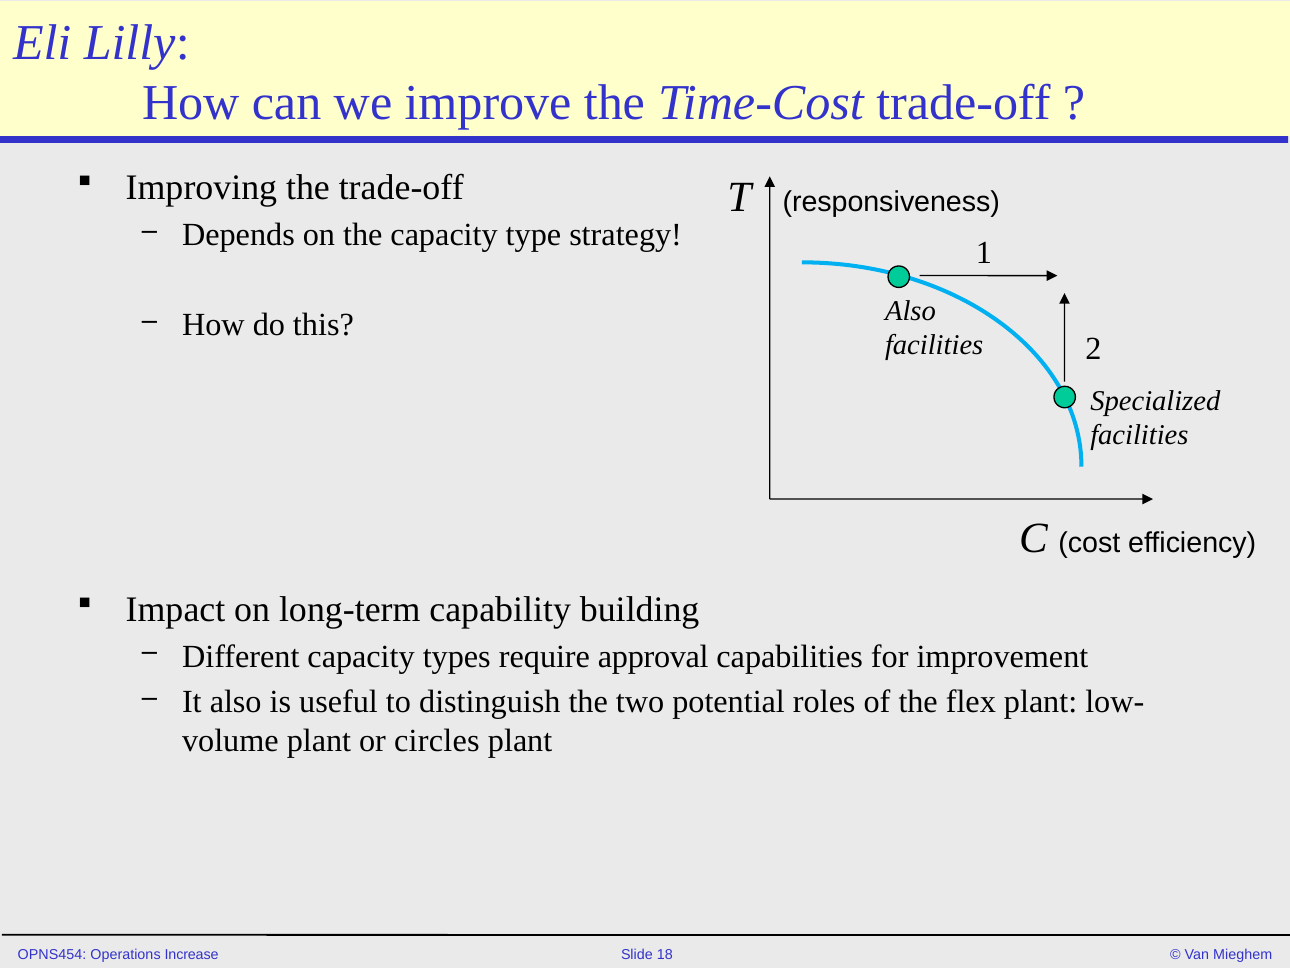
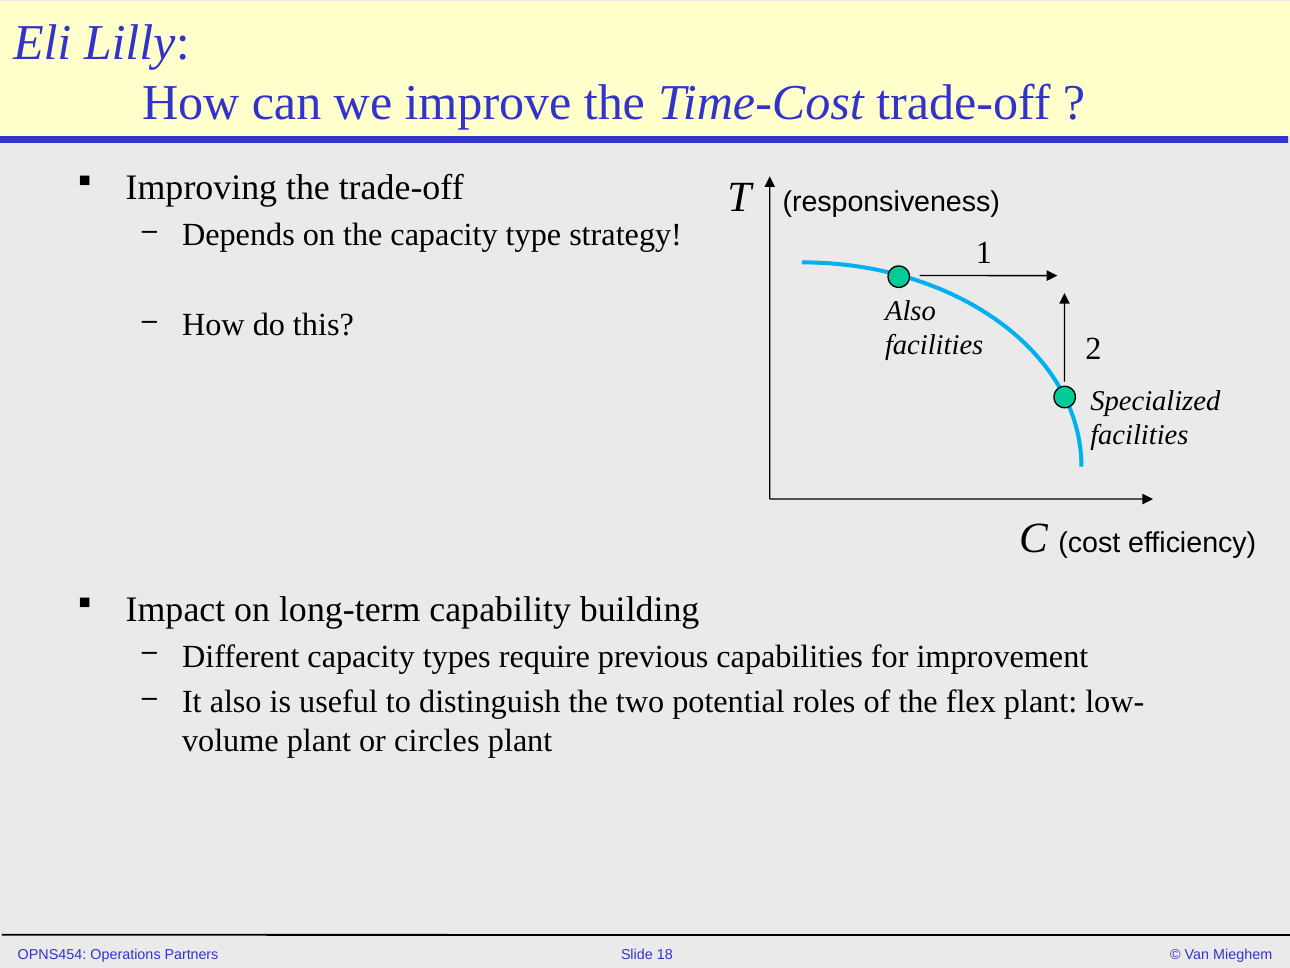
approval: approval -> previous (653, 656)
Increase: Increase -> Partners (192, 954)
